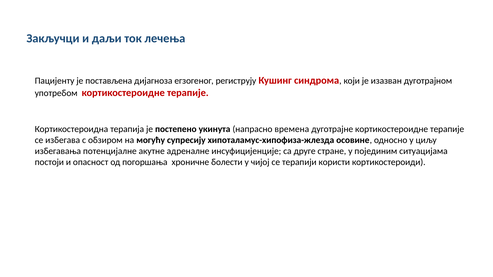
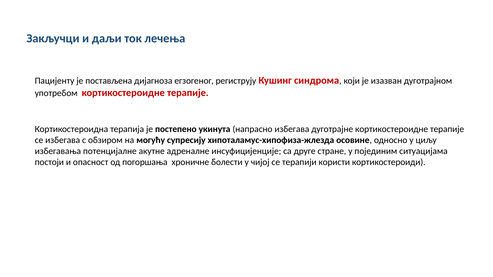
напрасно времена: времена -> избегава (292, 129)
